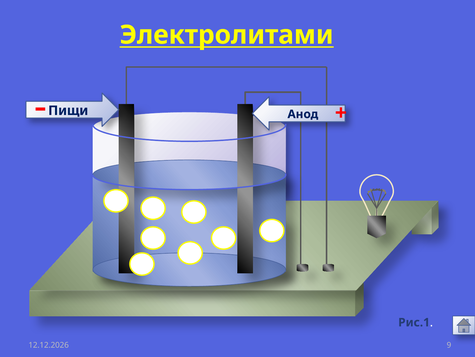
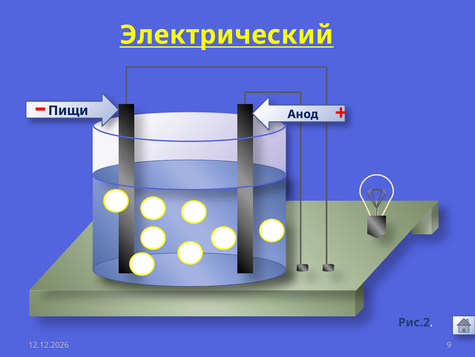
Электролитами: Электролитами -> Электрический (226, 35)
Рис.1: Рис.1 -> Рис.2 (414, 322)
